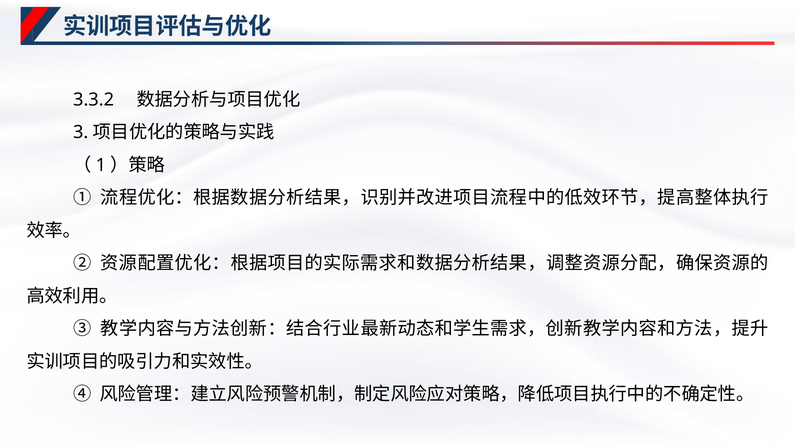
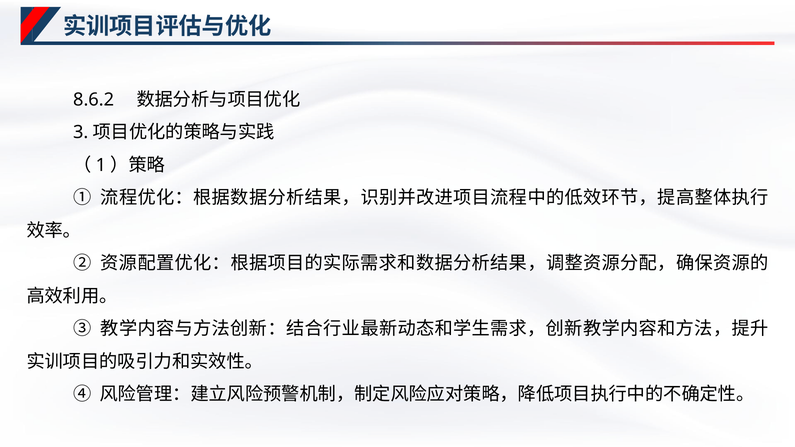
3.3.2: 3.3.2 -> 8.6.2 (94, 100)
